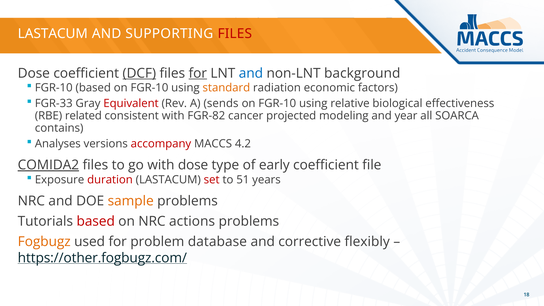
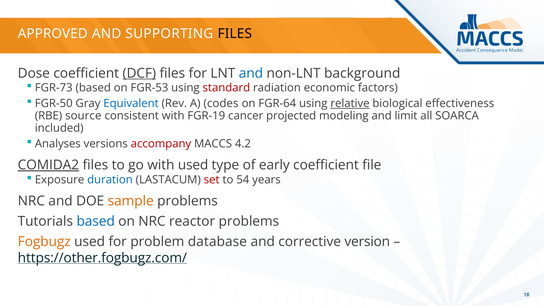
LASTACUM: LASTACUM -> APPROVED (53, 34)
FILES colour: red -> black (235, 34)
for underline: present -> none (198, 73)
FGR-10: FGR-10 -> FGR-73 (54, 88)
based on FGR-10: FGR-10 -> FGR-53 (149, 88)
standard colour: orange -> red (226, 88)
FGR-33: FGR-33 -> FGR-50 (54, 103)
Equivalent colour: red -> blue (131, 103)
sends: sends -> codes (221, 103)
FGR-10: FGR-10 -> FGR-64 (277, 103)
relative underline: none -> present (350, 103)
related: related -> source (83, 116)
FGR-82: FGR-82 -> FGR-19 (206, 116)
year: year -> limit (406, 116)
contains: contains -> included (59, 128)
with dose: dose -> used (193, 165)
duration colour: red -> blue (110, 180)
51: 51 -> 54 (243, 180)
based colour: red -> blue (96, 221)
actions: actions -> reactor (192, 221)
flexibly: flexibly -> version (367, 242)
